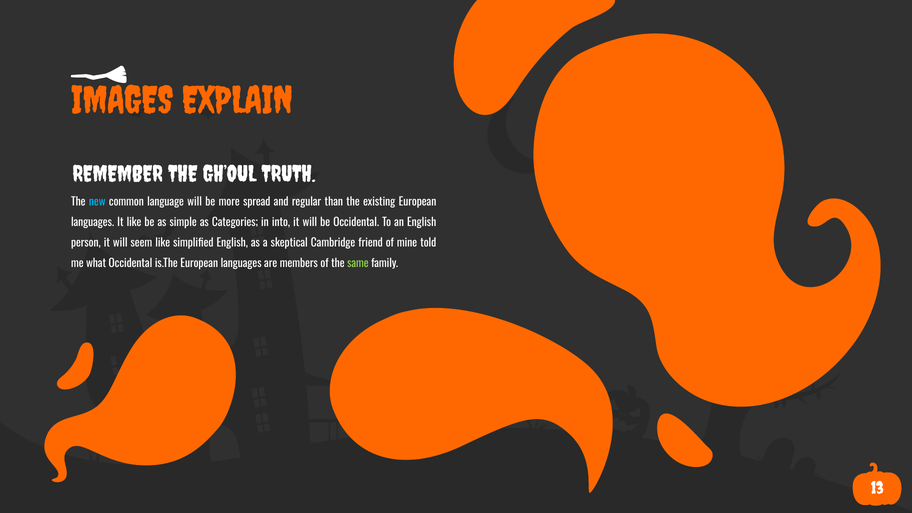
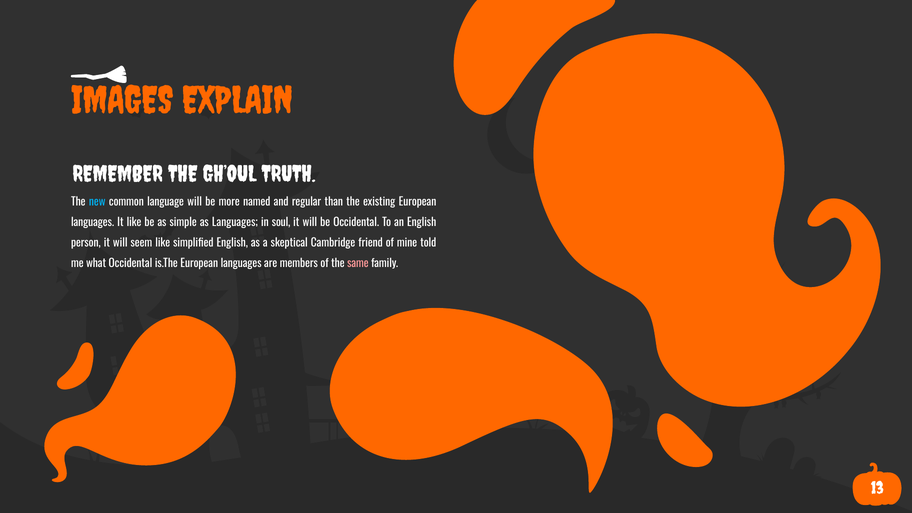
spread: spread -> named (257, 202)
as Categories: Categories -> Languages (235, 223)
into: into -> soul (281, 223)
same colour: light green -> pink (358, 264)
